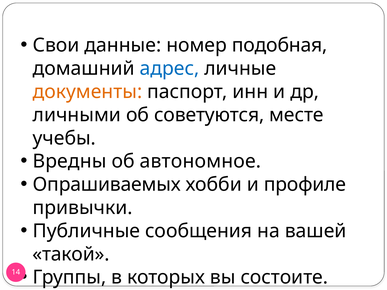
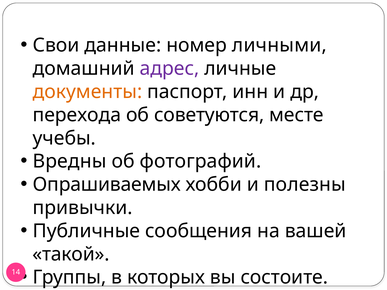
подобная: подобная -> личными (279, 45)
адрес colour: blue -> purple (170, 69)
личными: личными -> перехода (77, 115)
автономное: автономное -> фотографий (200, 161)
профиле: профиле -> полезны (305, 185)
